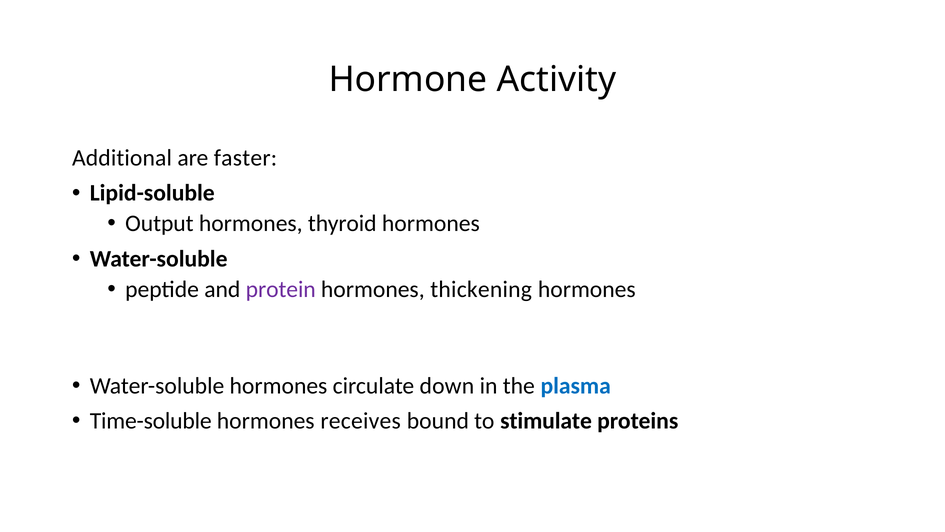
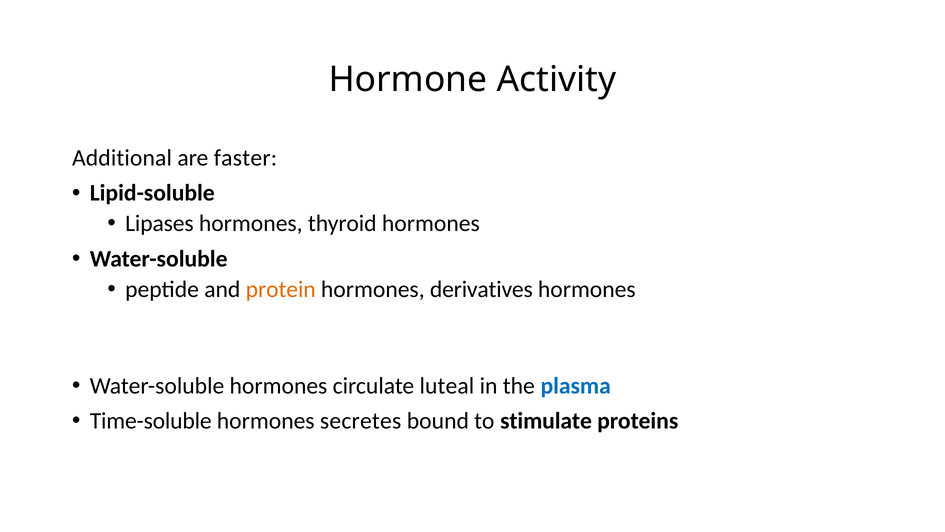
Output: Output -> Lipases (159, 223)
protein colour: purple -> orange (281, 289)
thickening: thickening -> derivatives (481, 289)
down: down -> luteal (447, 385)
receives: receives -> secretes (361, 421)
